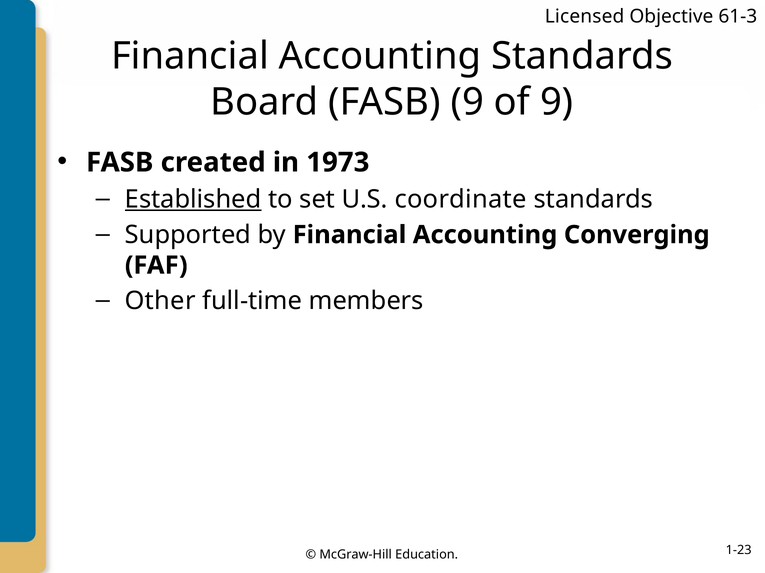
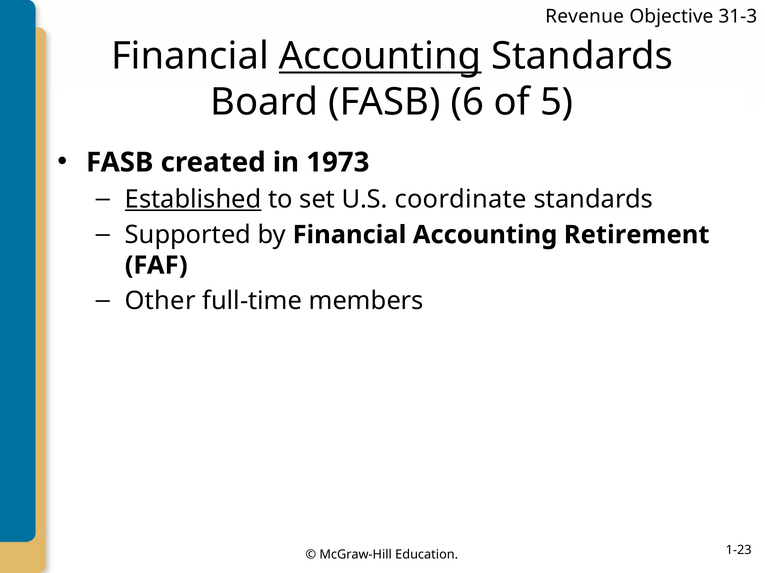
Licensed: Licensed -> Revenue (585, 16)
61-3: 61-3 -> 31-3 (738, 16)
Accounting underline: none -> present (380, 56)
FASB 9: 9 -> 6 (467, 102)
of 9: 9 -> 5 (557, 102)
Converging: Converging -> Retirement (637, 235)
